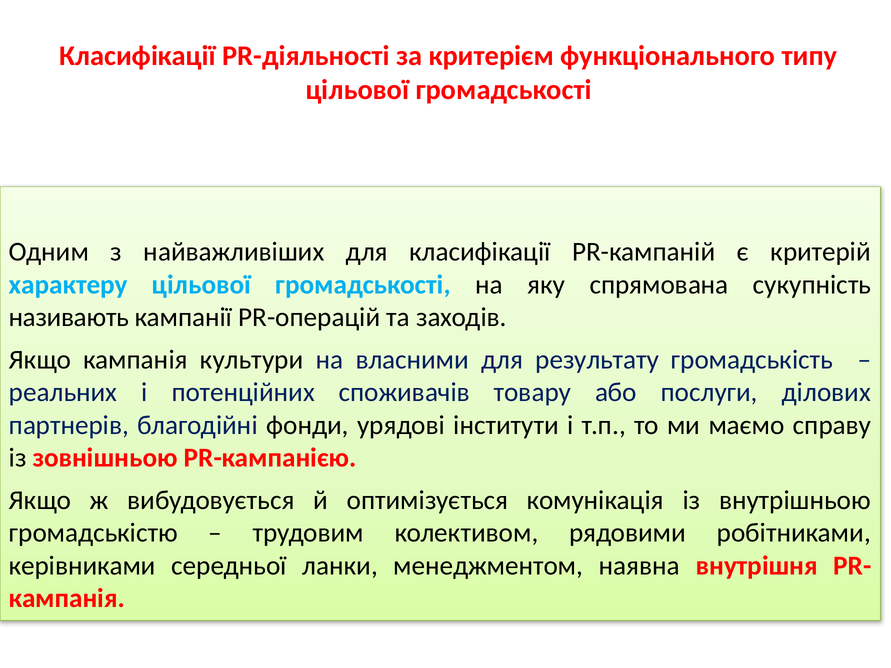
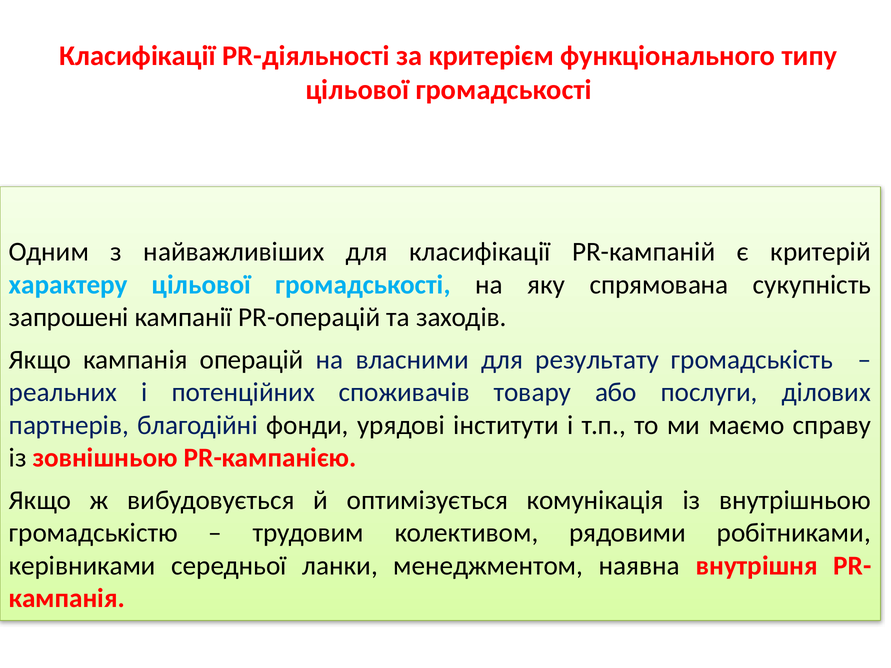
називають: називають -> запрошені (69, 317)
культури: культури -> операцій (252, 360)
